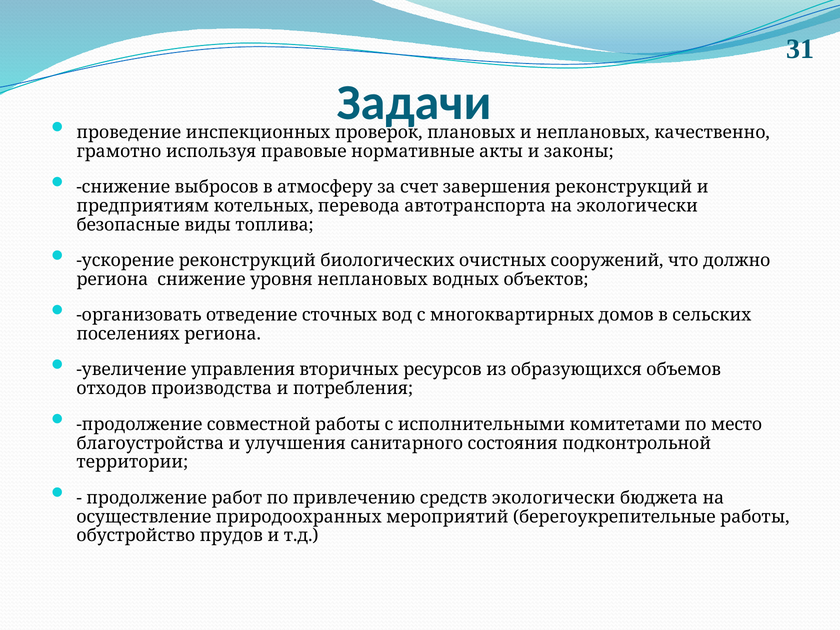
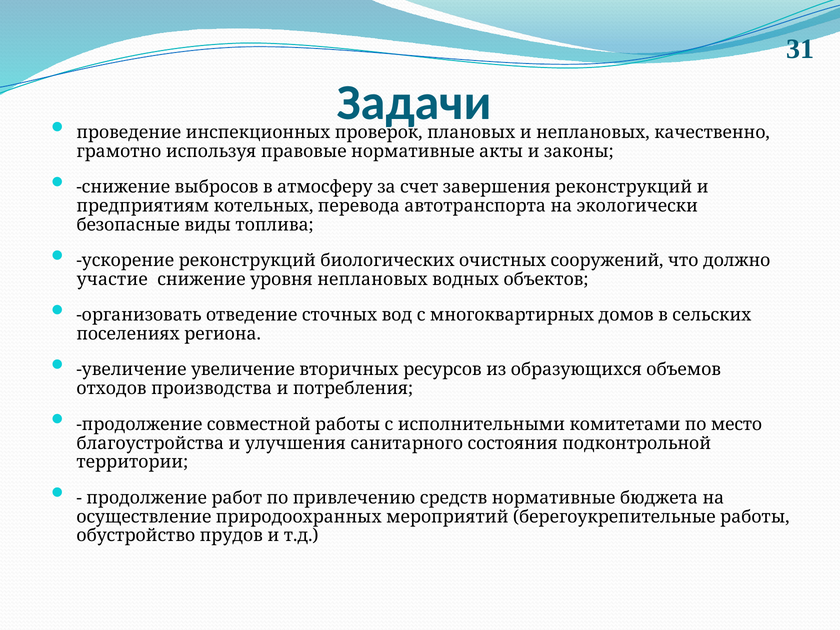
региона: региона -> участие (112, 279)
увеличение управления: управления -> увеличение (243, 370)
средств экологически: экологически -> нормативные (554, 498)
